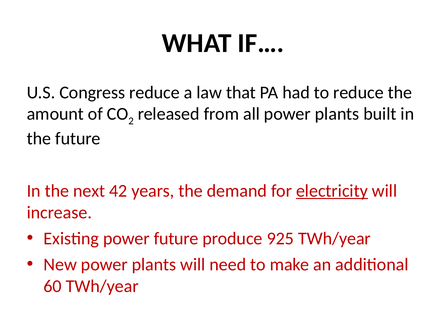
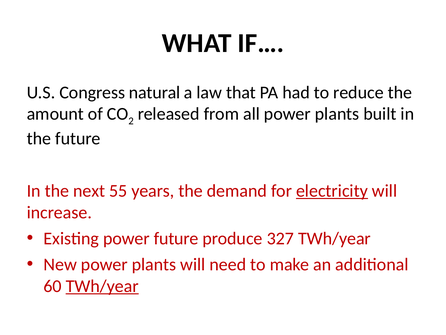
Congress reduce: reduce -> natural (155, 92)
42: 42 -> 55 (118, 191)
925: 925 -> 327 (280, 238)
TWh/year underline: none -> present (102, 286)
